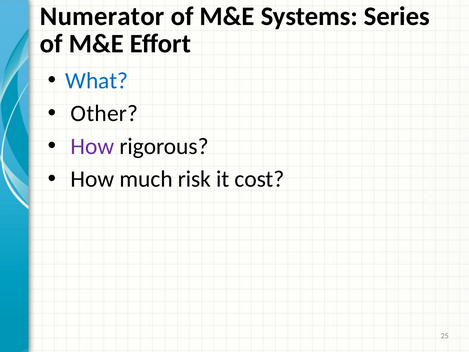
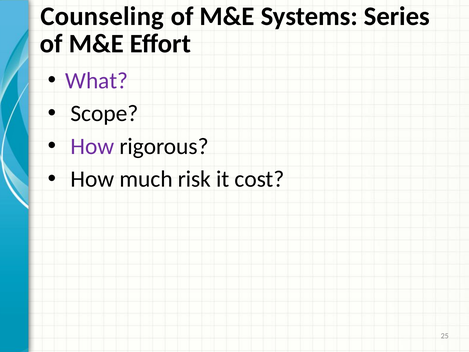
Numerator: Numerator -> Counseling (102, 16)
What colour: blue -> purple (97, 81)
Other: Other -> Scope (104, 113)
